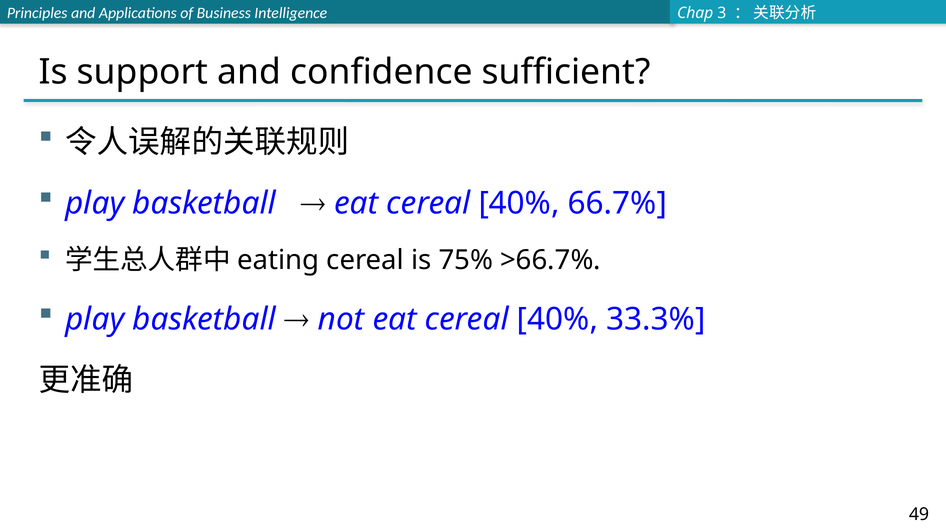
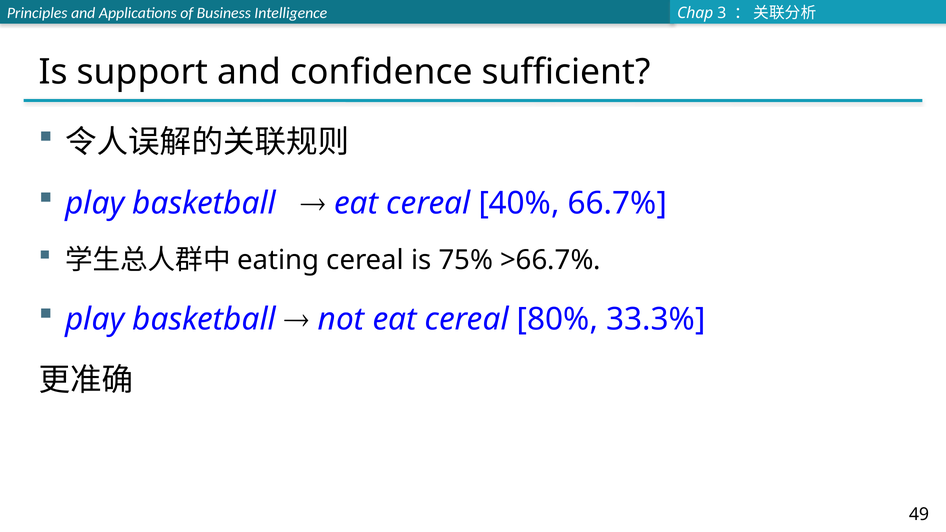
not eat cereal 40%: 40% -> 80% (558, 319)
